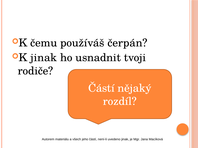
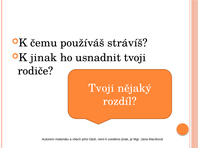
čerpán: čerpán -> strávíš (127, 43)
Částí: Částí -> Tvoji (101, 89)
